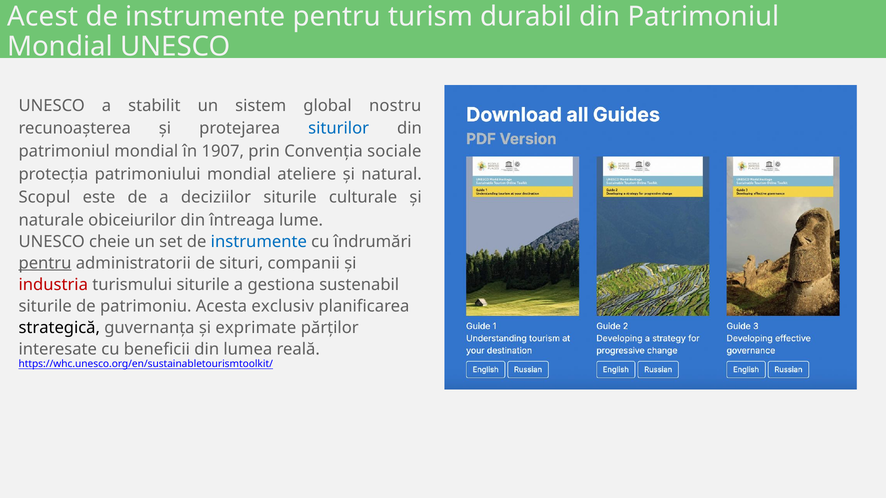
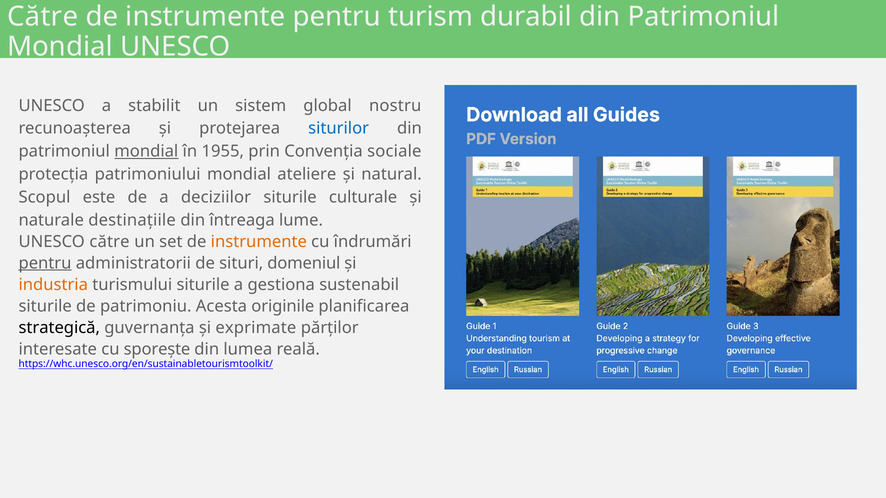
Acest: Acest -> Către (43, 17)
mondial underline: none -> present (146, 152)
1907: 1907 -> 1955 (223, 152)
obiceiurilor: obiceiurilor -> destinațiile (132, 220)
UNESCO cheie: cheie -> către (109, 242)
instrumente colour: blue -> orange (259, 242)
companii: companii -> domeniul (304, 263)
industria colour: red -> orange (53, 285)
exclusiv: exclusiv -> originile (283, 306)
beneficii: beneficii -> sporește (157, 349)
